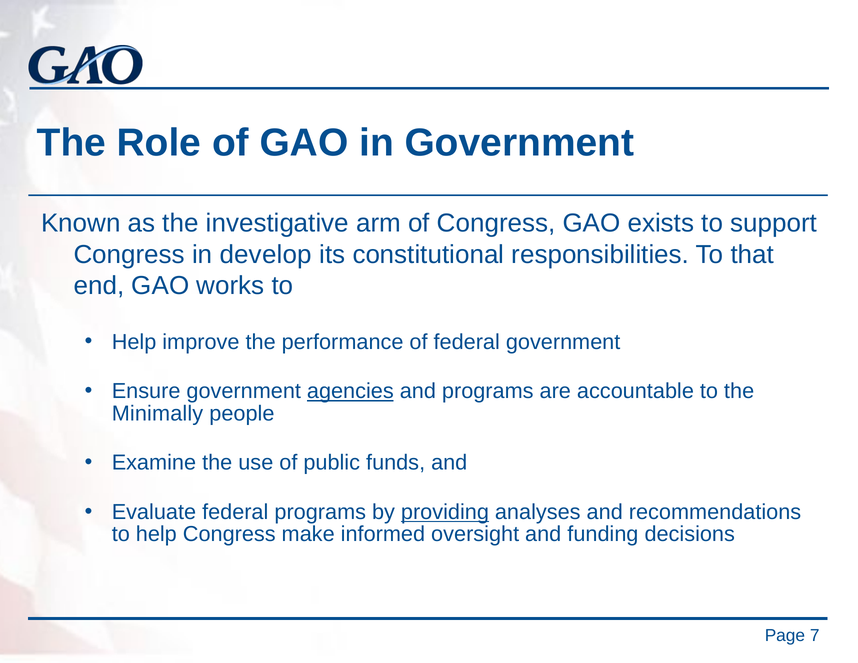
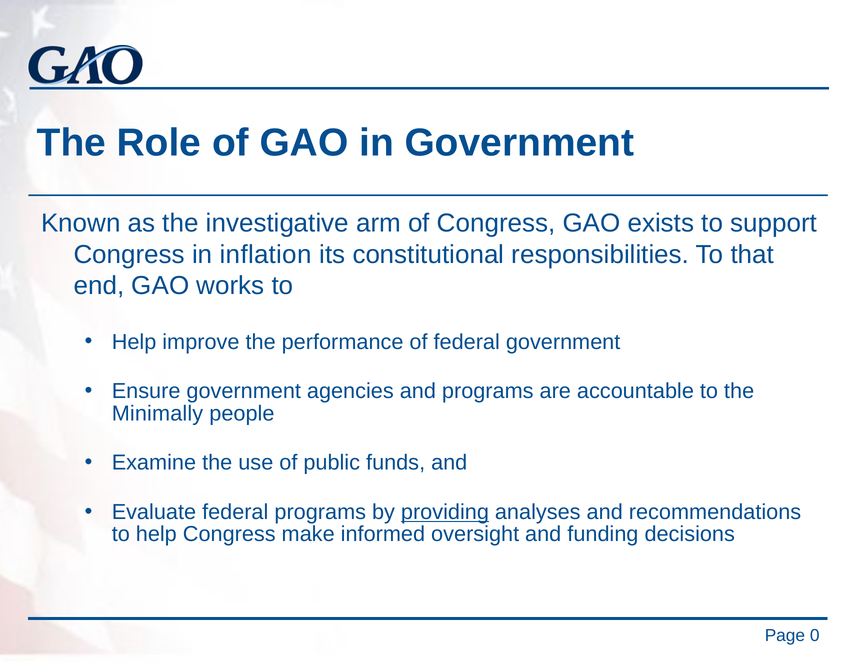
develop: develop -> inflation (266, 254)
agencies underline: present -> none (350, 391)
7: 7 -> 0 (815, 636)
